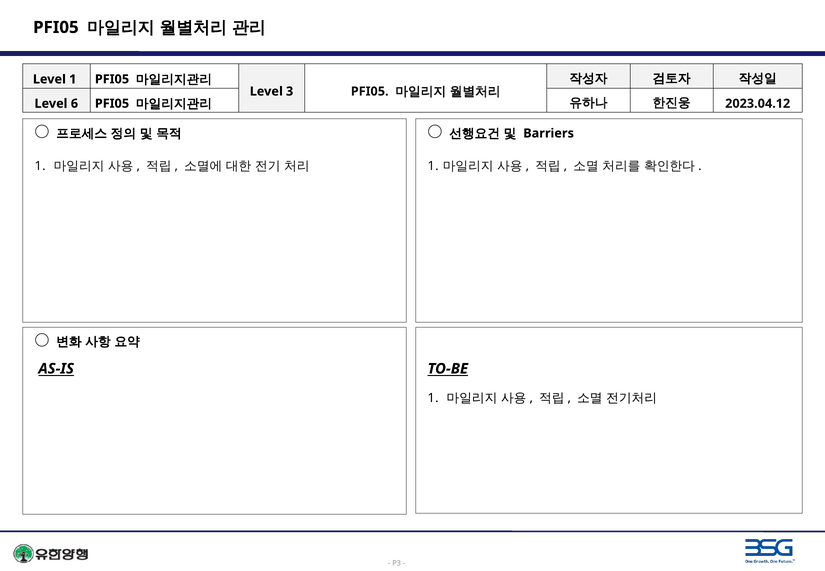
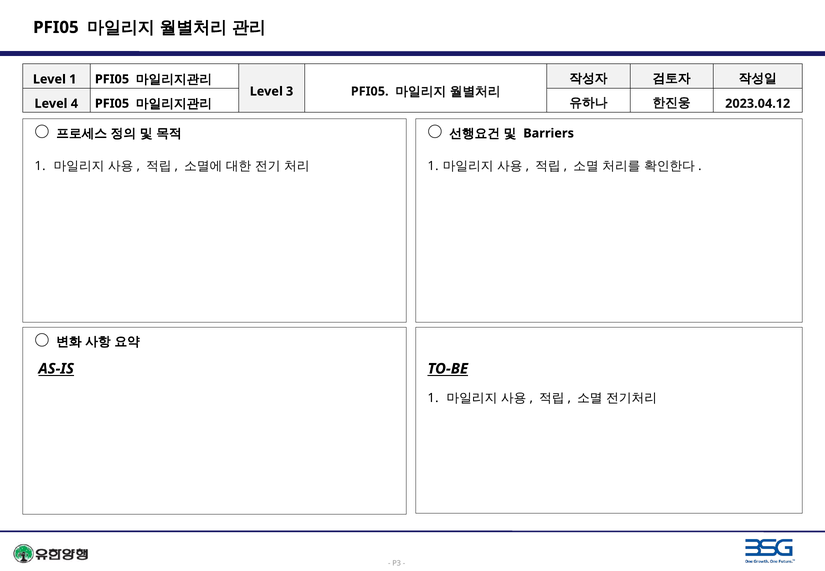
6: 6 -> 4 (74, 104)
